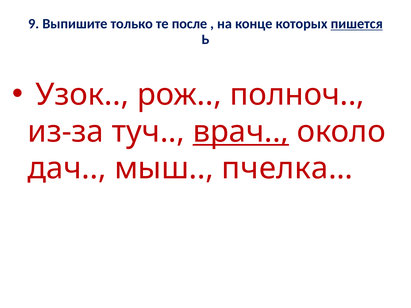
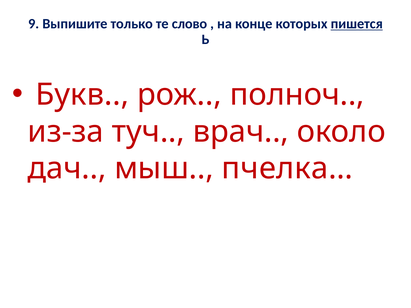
после: после -> слово (189, 24)
Узок: Узок -> Букв (82, 95)
врач underline: present -> none (241, 132)
